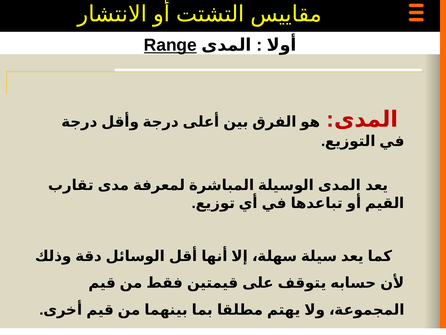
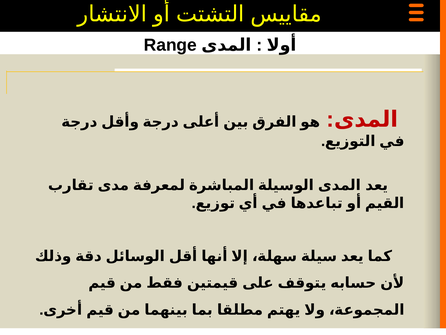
Range underline: present -> none (170, 45)
